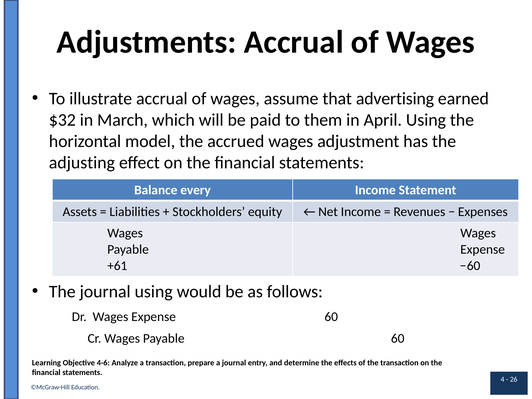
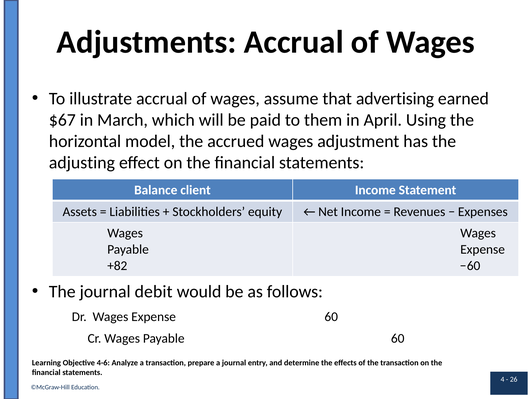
$32: $32 -> $67 (62, 120)
every: every -> client (196, 190)
+61: +61 -> +82 (117, 266)
journal using: using -> debit (154, 292)
